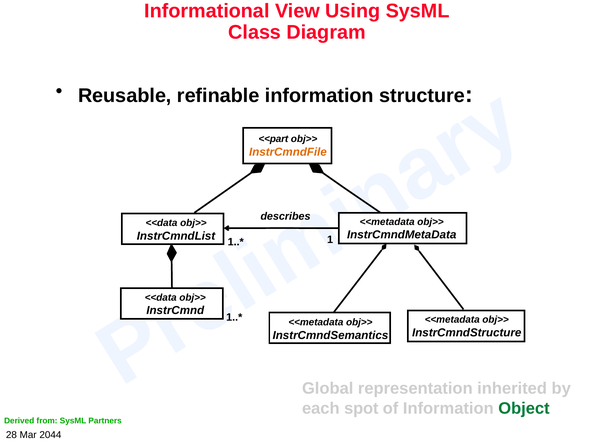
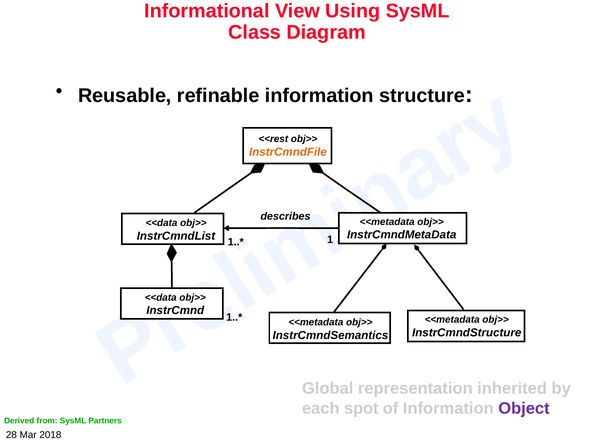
<<part: <<part -> <<rest (273, 139)
Object colour: green -> purple (524, 409)
2044: 2044 -> 2018 (50, 435)
